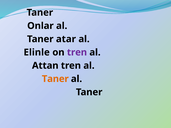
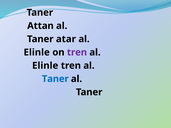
Onlar: Onlar -> Attan (40, 26)
Attan: Attan -> Elinle (45, 66)
Taner colour: orange -> blue (55, 79)
